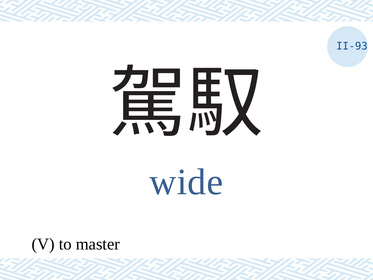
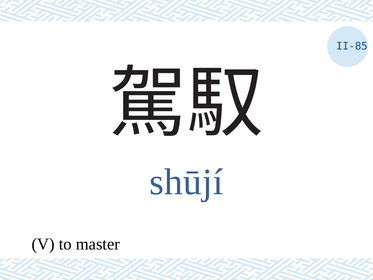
II-93: II-93 -> II-85 (352, 46)
wide: wide -> shūjí (186, 182)
